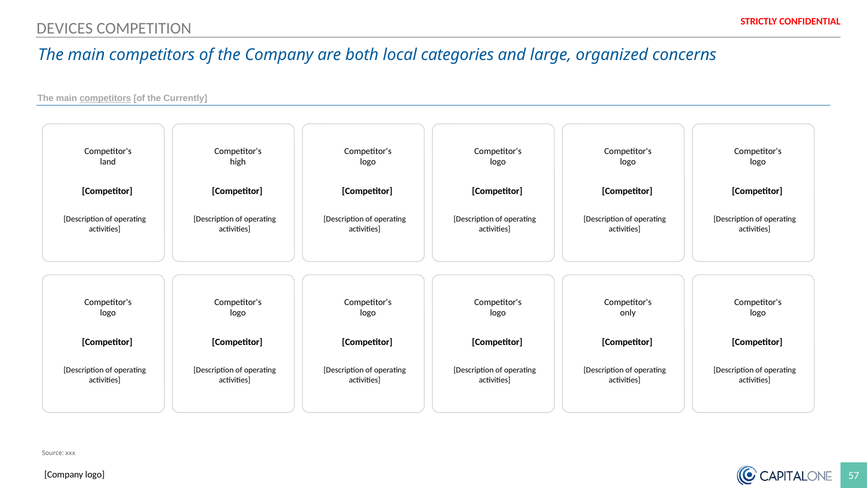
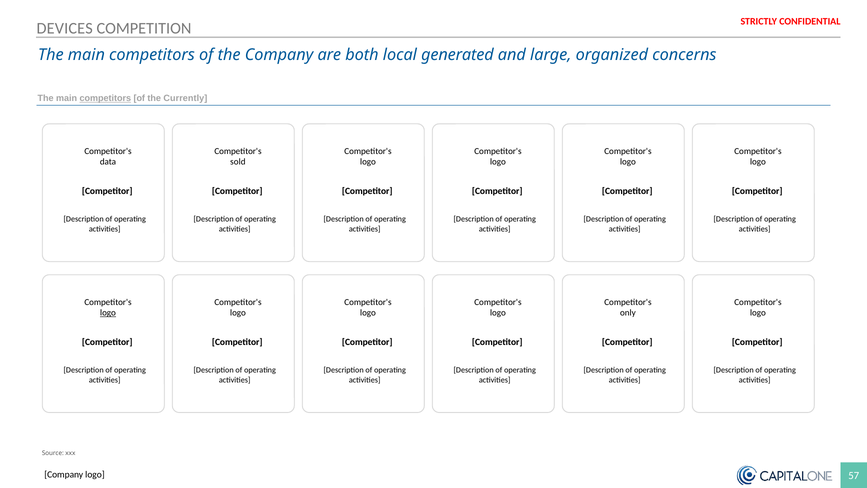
categories: categories -> generated (457, 55)
land: land -> data (108, 162)
high: high -> sold (238, 162)
logo underline: none -> present (108, 313)
